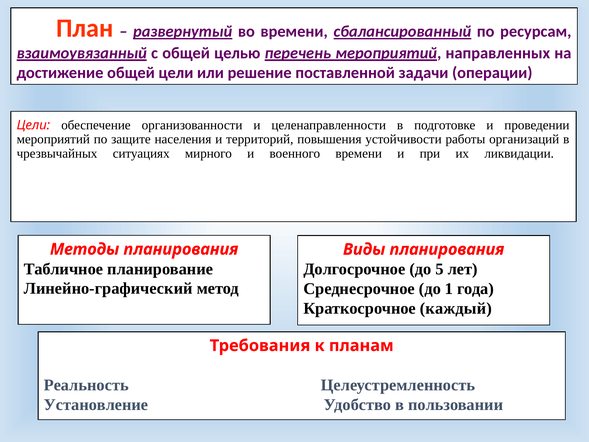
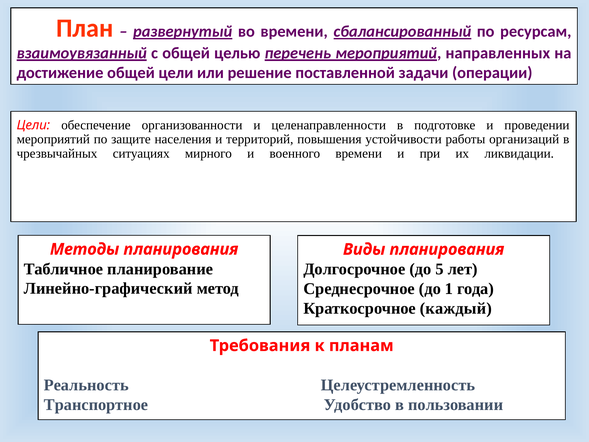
Установление: Установление -> Транспортное (96, 404)
